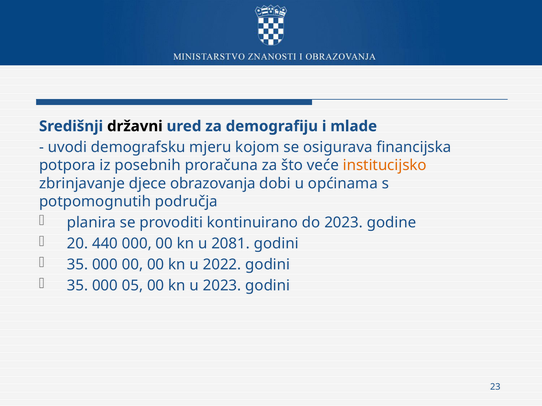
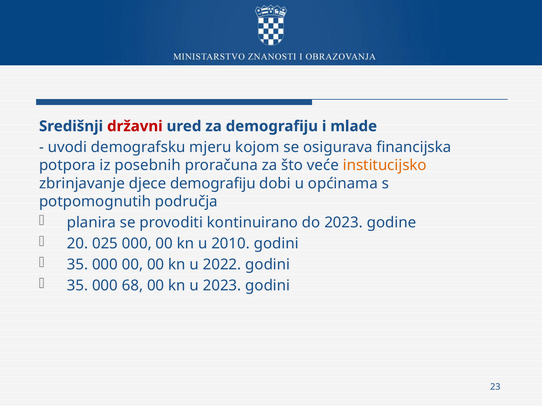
državni colour: black -> red (135, 126)
djece obrazovanja: obrazovanja -> demografiju (213, 184)
440: 440 -> 025 (105, 244)
2081: 2081 -> 2010 (231, 244)
05: 05 -> 68 (133, 286)
